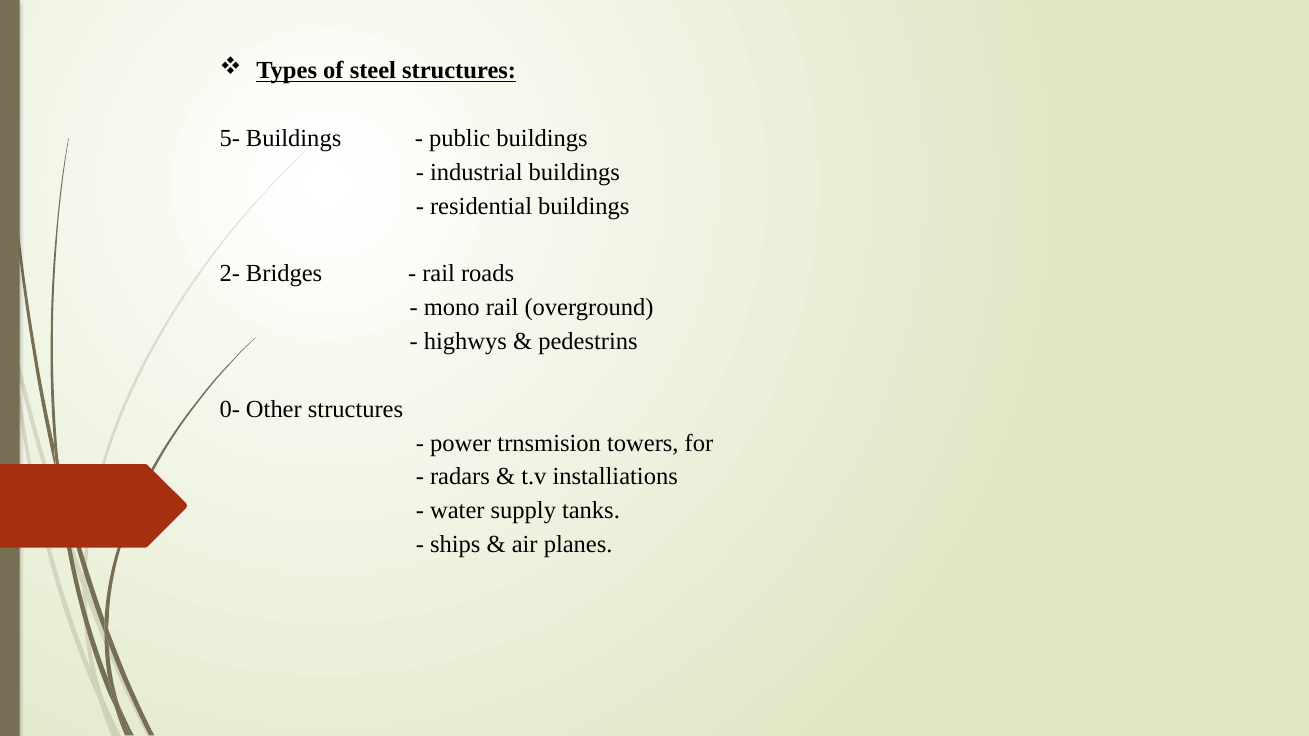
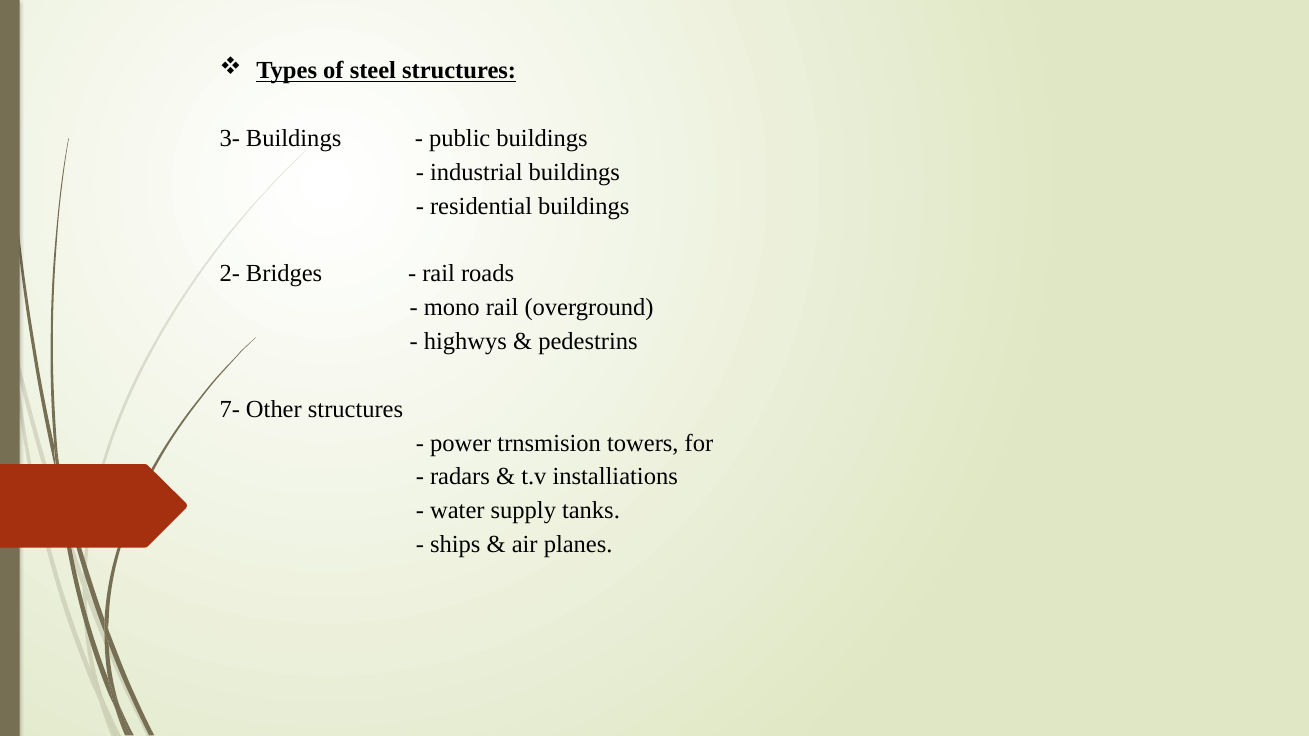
5-: 5- -> 3- (230, 138)
0-: 0- -> 7- (230, 409)
